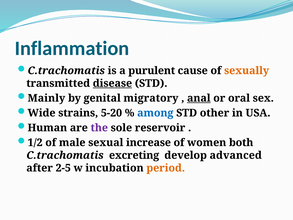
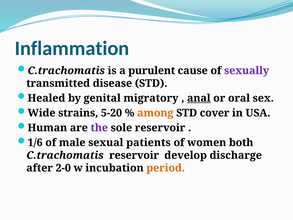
sexually colour: orange -> purple (247, 71)
disease underline: present -> none (112, 83)
Mainly: Mainly -> Healed (46, 98)
among colour: blue -> orange (155, 113)
other: other -> cover (215, 113)
1/2: 1/2 -> 1/6 (35, 142)
increase: increase -> patients (148, 142)
C.trachomatis excreting: excreting -> reservoir (134, 155)
advanced: advanced -> discharge (236, 155)
2-5: 2-5 -> 2-0 (63, 168)
